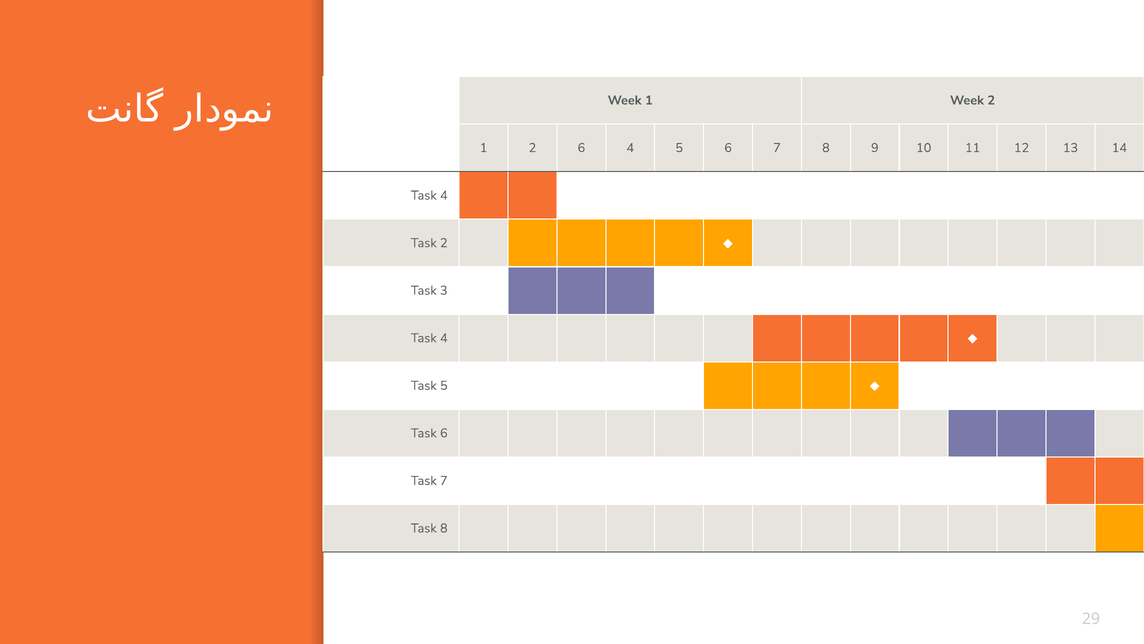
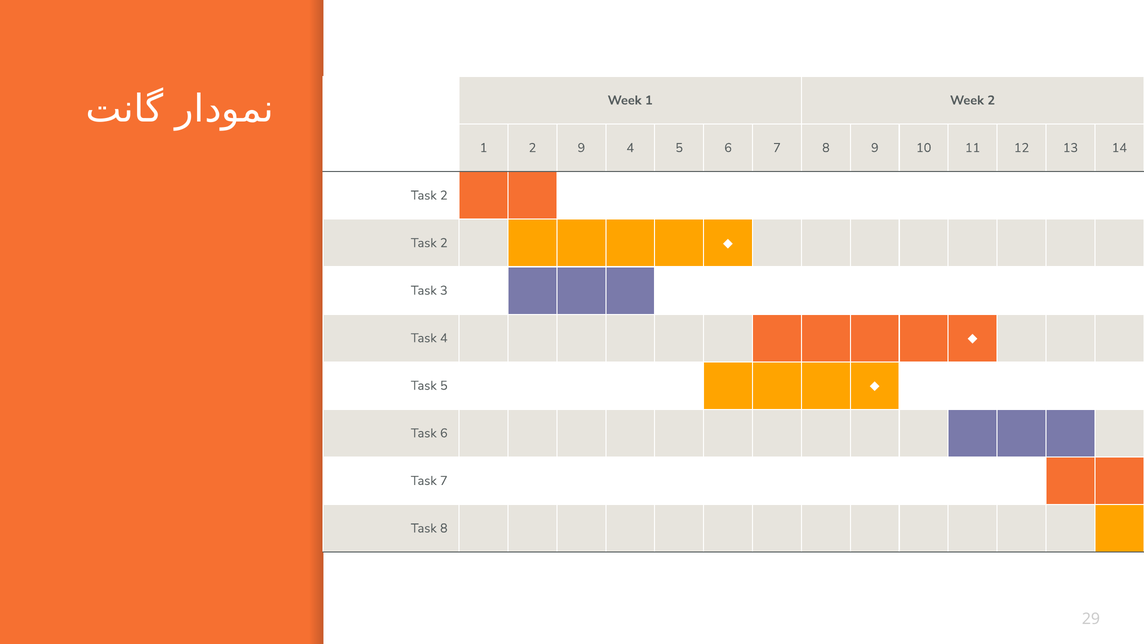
2 6: 6 -> 9 (581, 148)
4: 4 -> 2 (444, 195)
